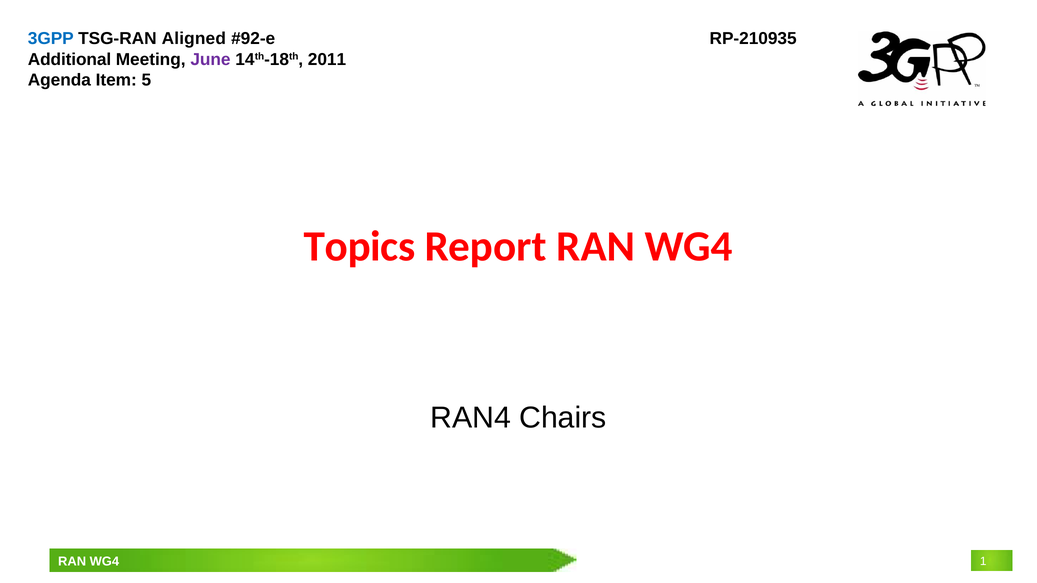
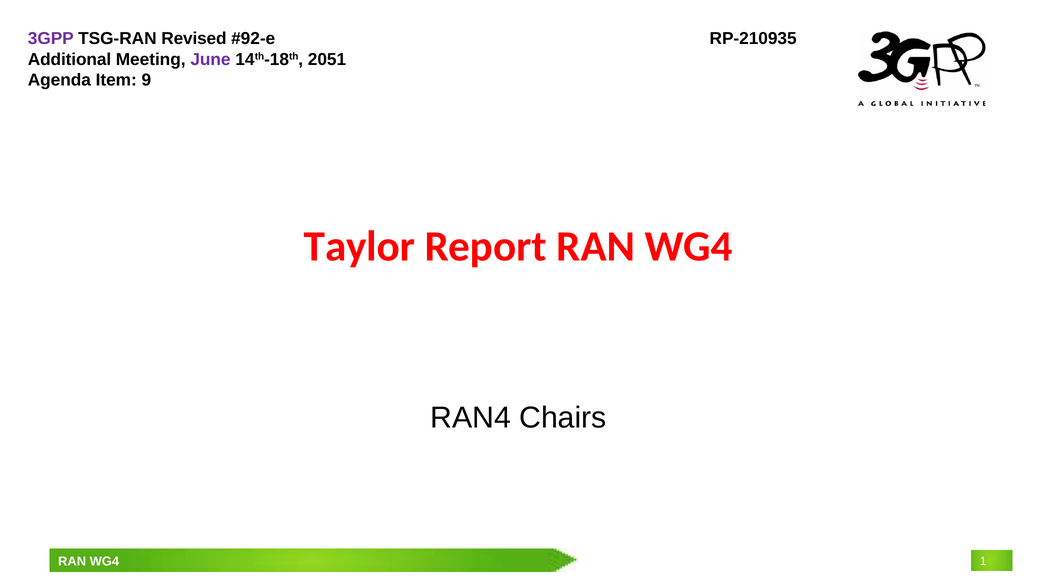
3GPP colour: blue -> purple (51, 39)
Aligned: Aligned -> Revised (194, 39)
2011: 2011 -> 2051 (327, 59)
5: 5 -> 9 (146, 80)
Topics: Topics -> Taylor (359, 247)
